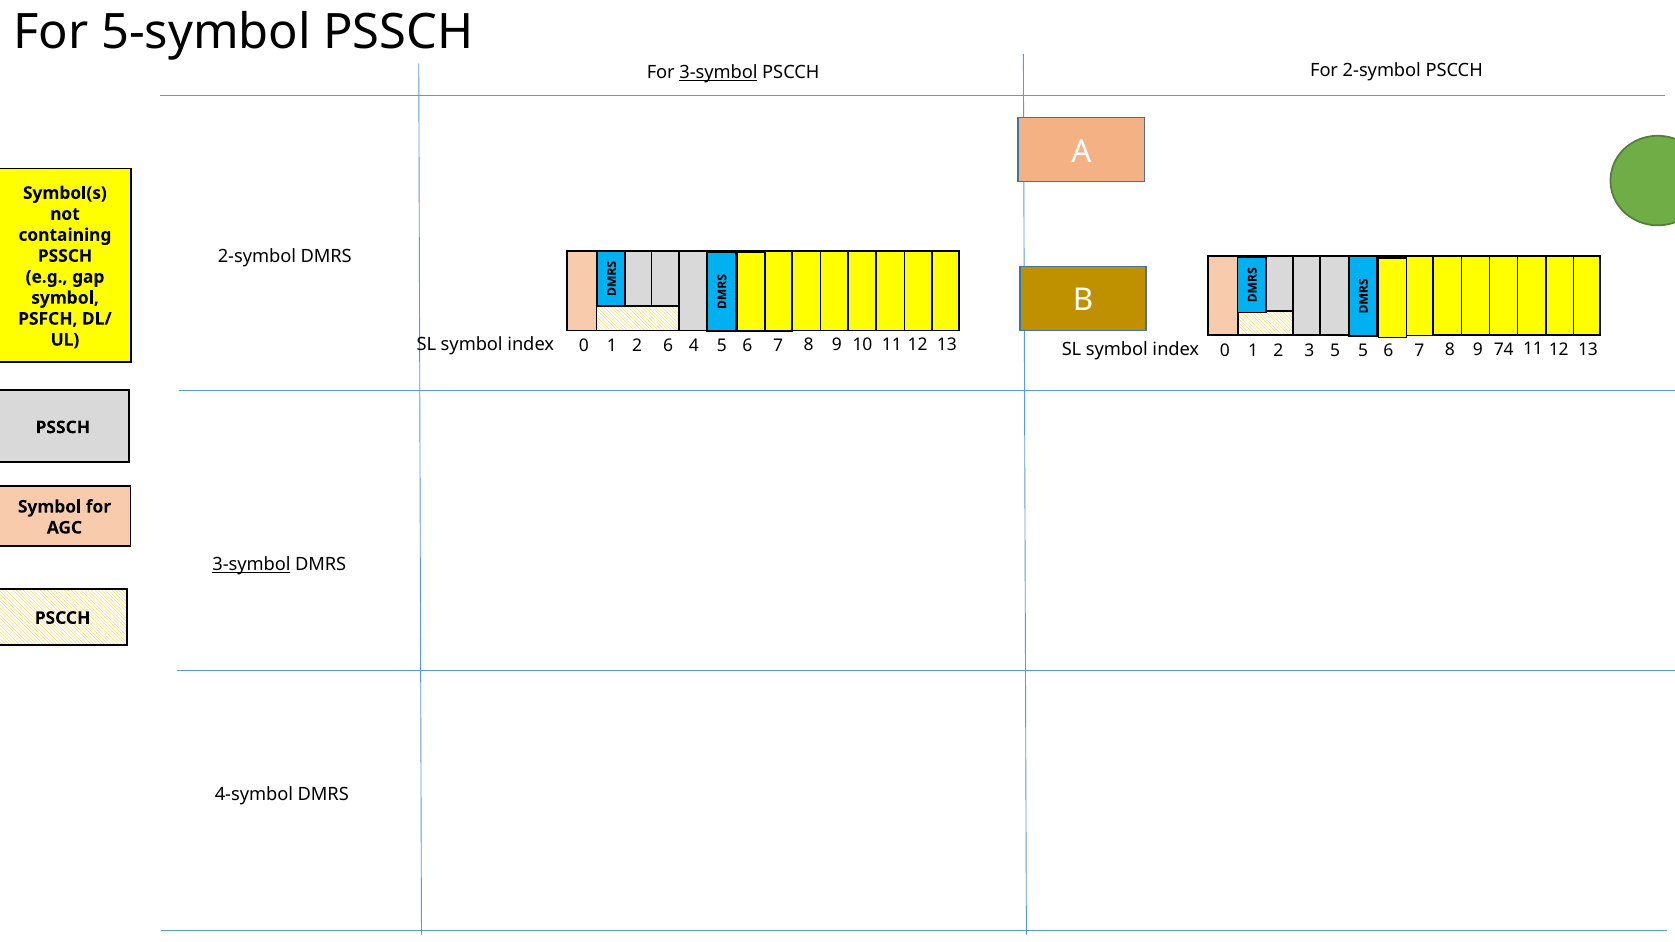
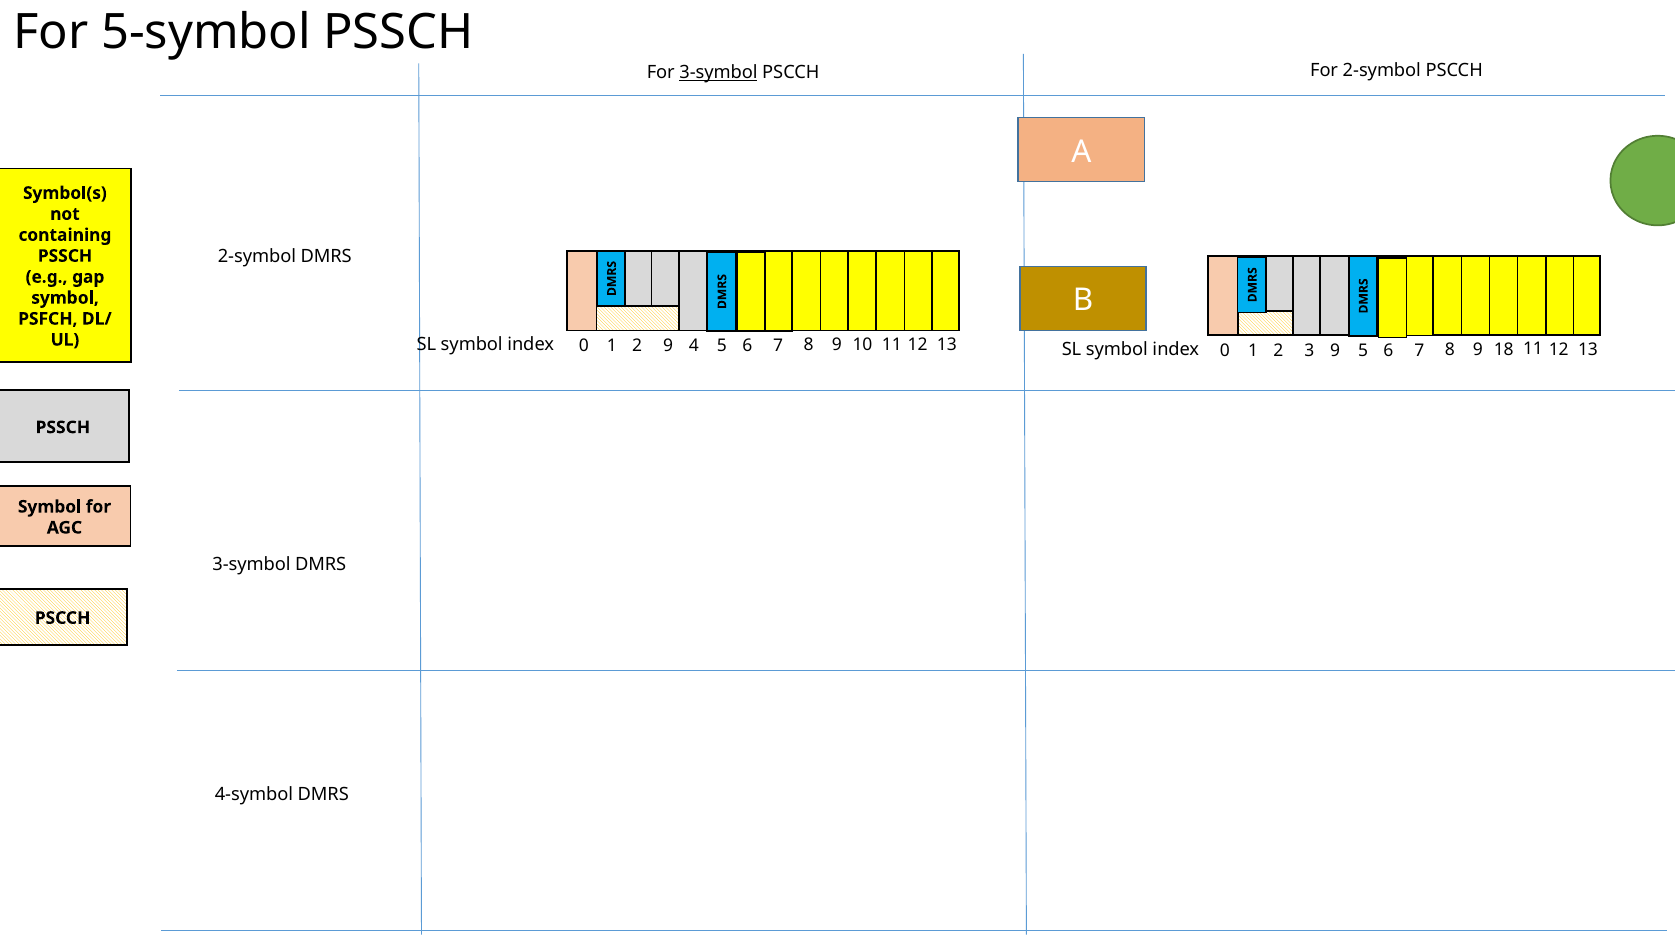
2 6: 6 -> 9 (668, 346)
3 5: 5 -> 9 (1335, 350)
74: 74 -> 18 (1504, 350)
3-symbol underline: present -> none (251, 565)
